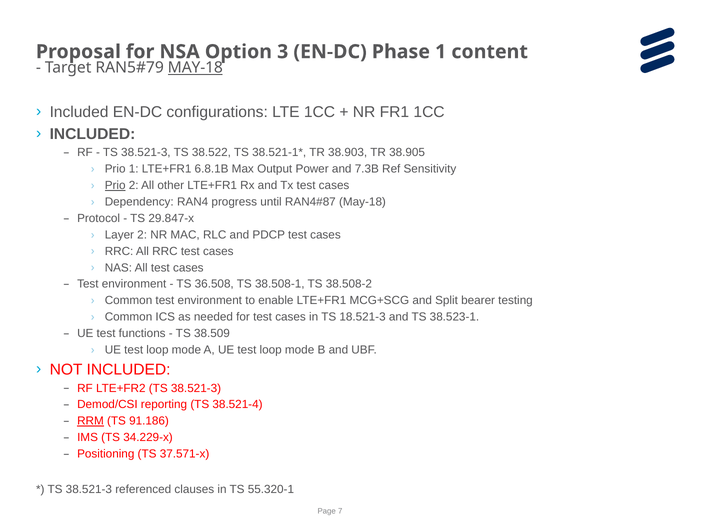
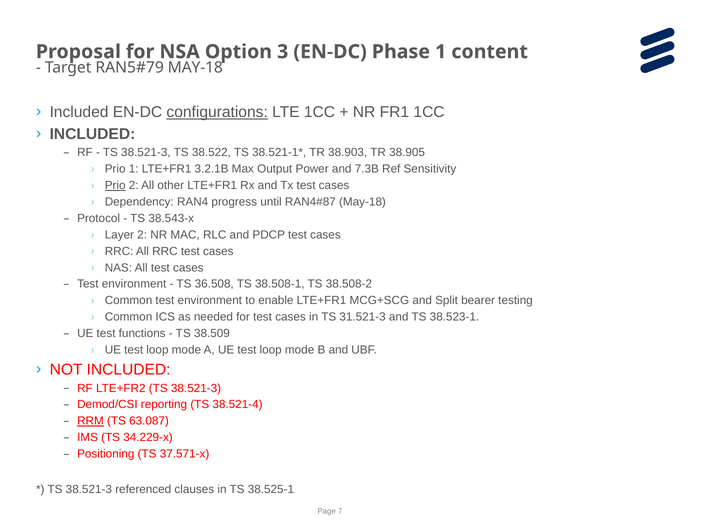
MAY-18 underline: present -> none (195, 68)
configurations underline: none -> present (217, 112)
6.8.1B: 6.8.1B -> 3.2.1B (212, 169)
29.847-x: 29.847-x -> 38.543-x (171, 218)
18.521-3: 18.521-3 -> 31.521-3 (363, 317)
91.186: 91.186 -> 63.087 (149, 421)
55.320-1: 55.320-1 -> 38.525-1 (271, 490)
